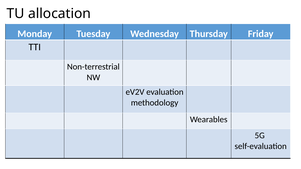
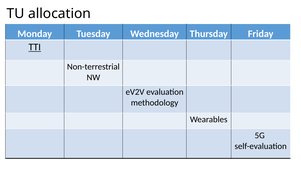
TTI underline: none -> present (35, 47)
